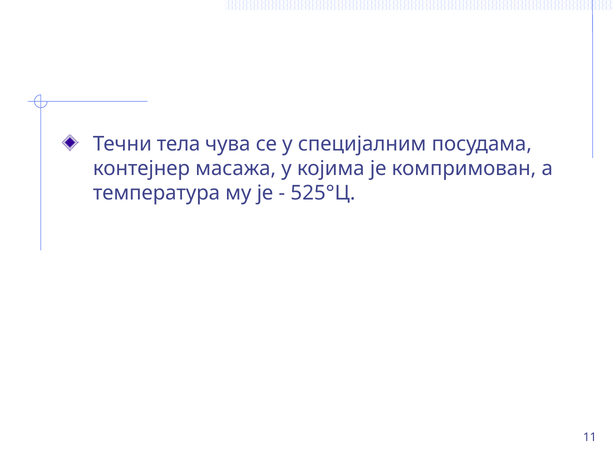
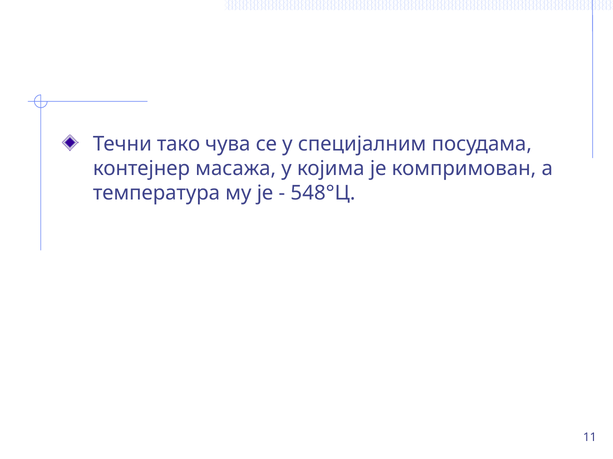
тела: тела -> тако (179, 144)
525°Ц: 525°Ц -> 548°Ц (323, 194)
